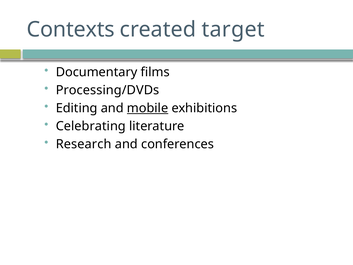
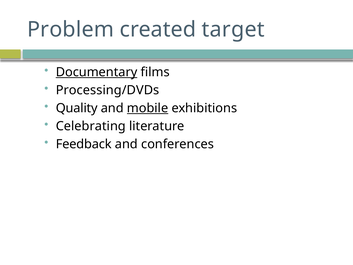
Contexts: Contexts -> Problem (71, 29)
Documentary underline: none -> present (97, 72)
Editing: Editing -> Quality (77, 108)
Research: Research -> Feedback (84, 144)
